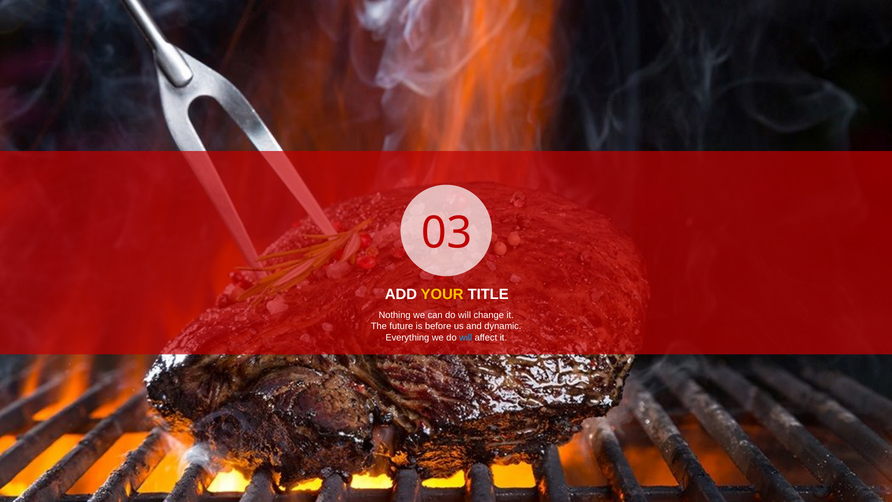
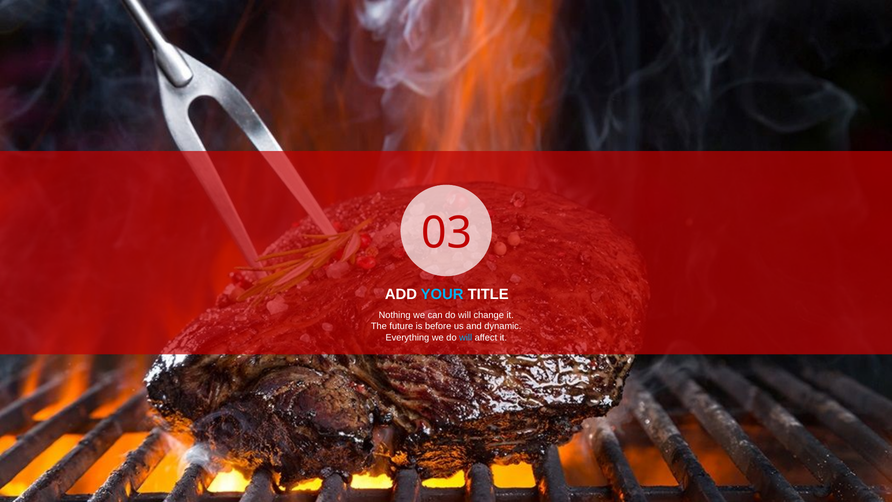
YOUR colour: yellow -> light blue (442, 294)
